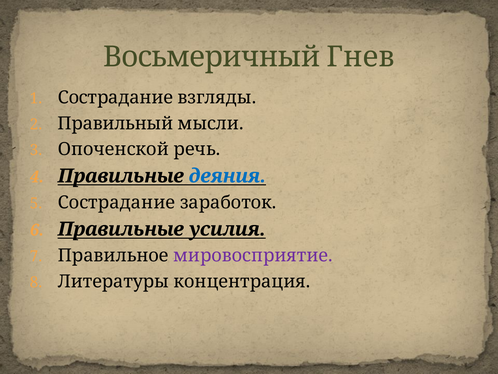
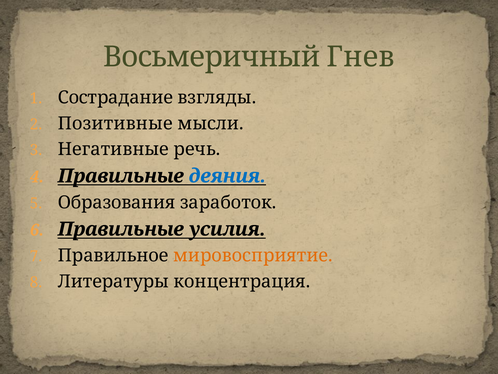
Правильный: Правильный -> Позитивные (115, 123)
Опоченской: Опоченской -> Негативные (113, 149)
Сострадание: Сострадание -> Образования (117, 202)
мировосприятие colour: purple -> orange (253, 255)
